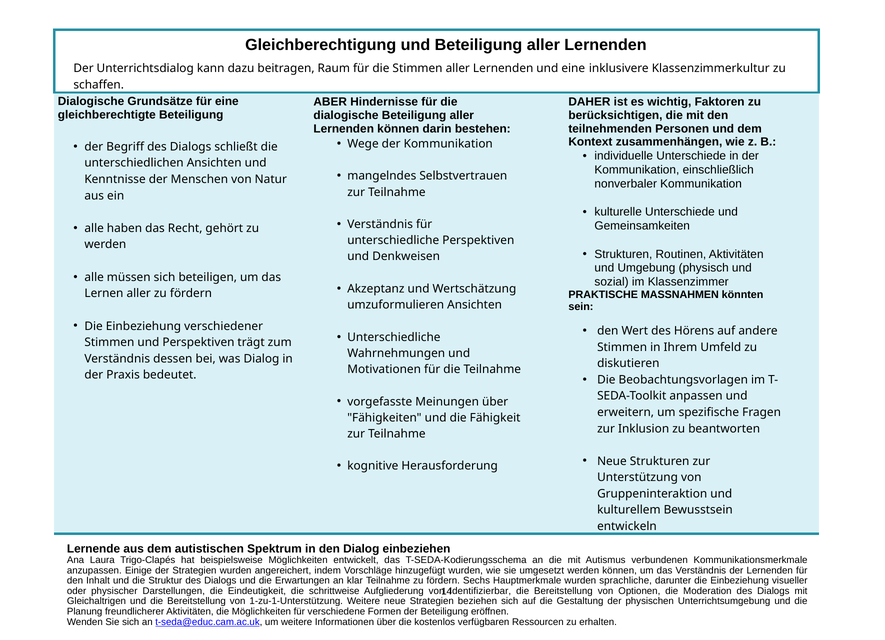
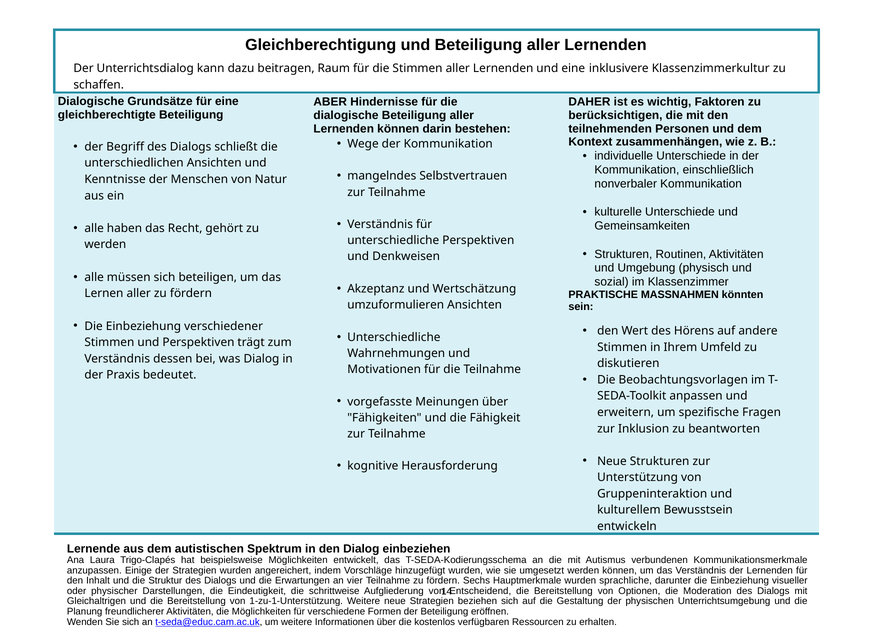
klar: klar -> vier (355, 580)
Identifizierbar: Identifizierbar -> Entscheidend (480, 591)
